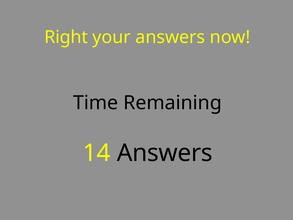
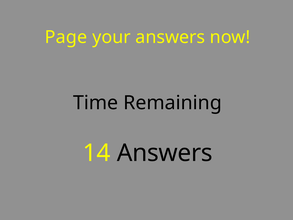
Right: Right -> Page (66, 37)
